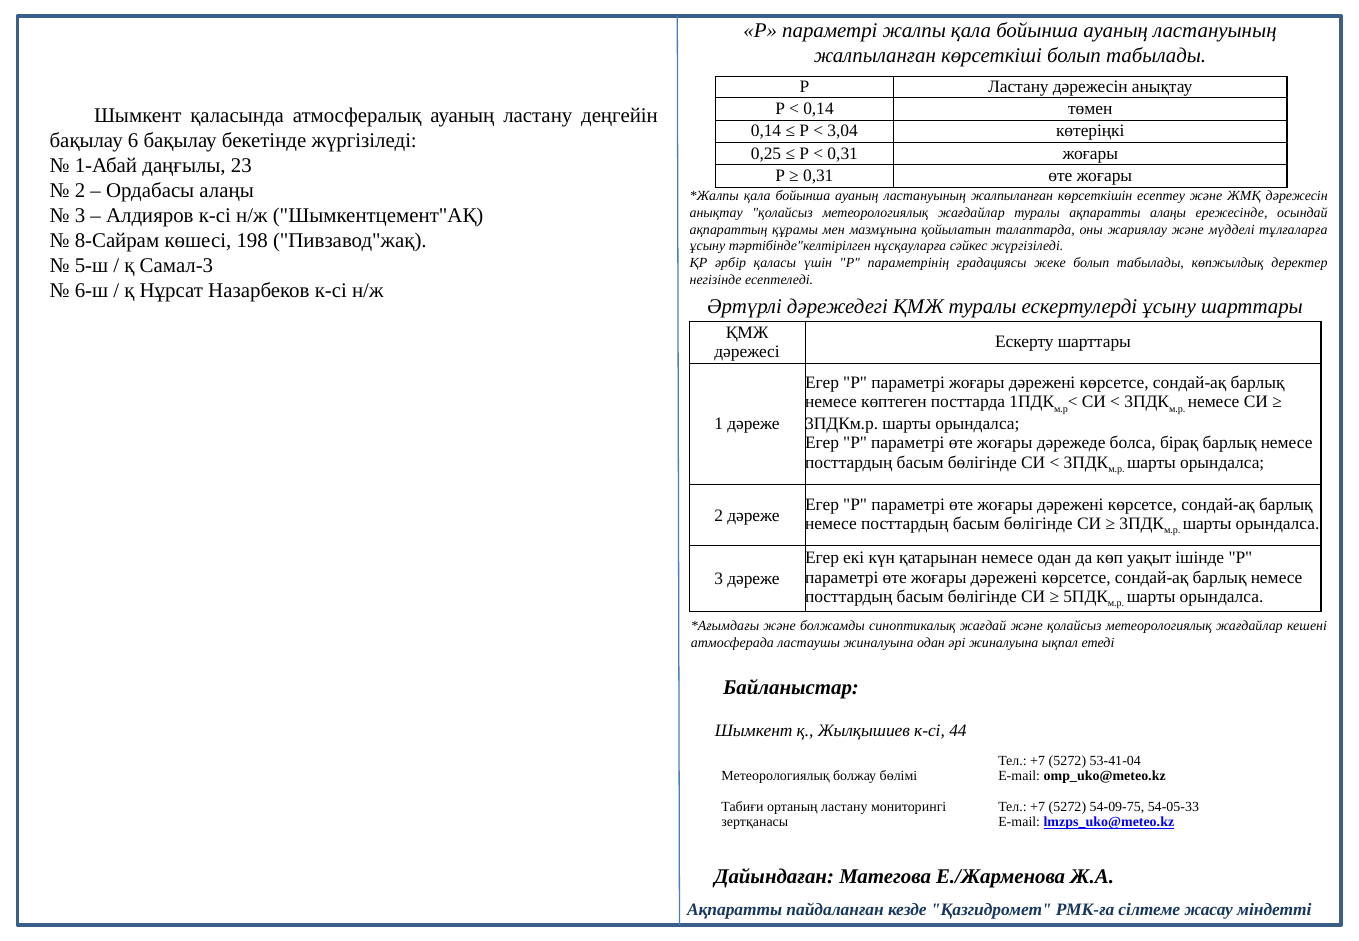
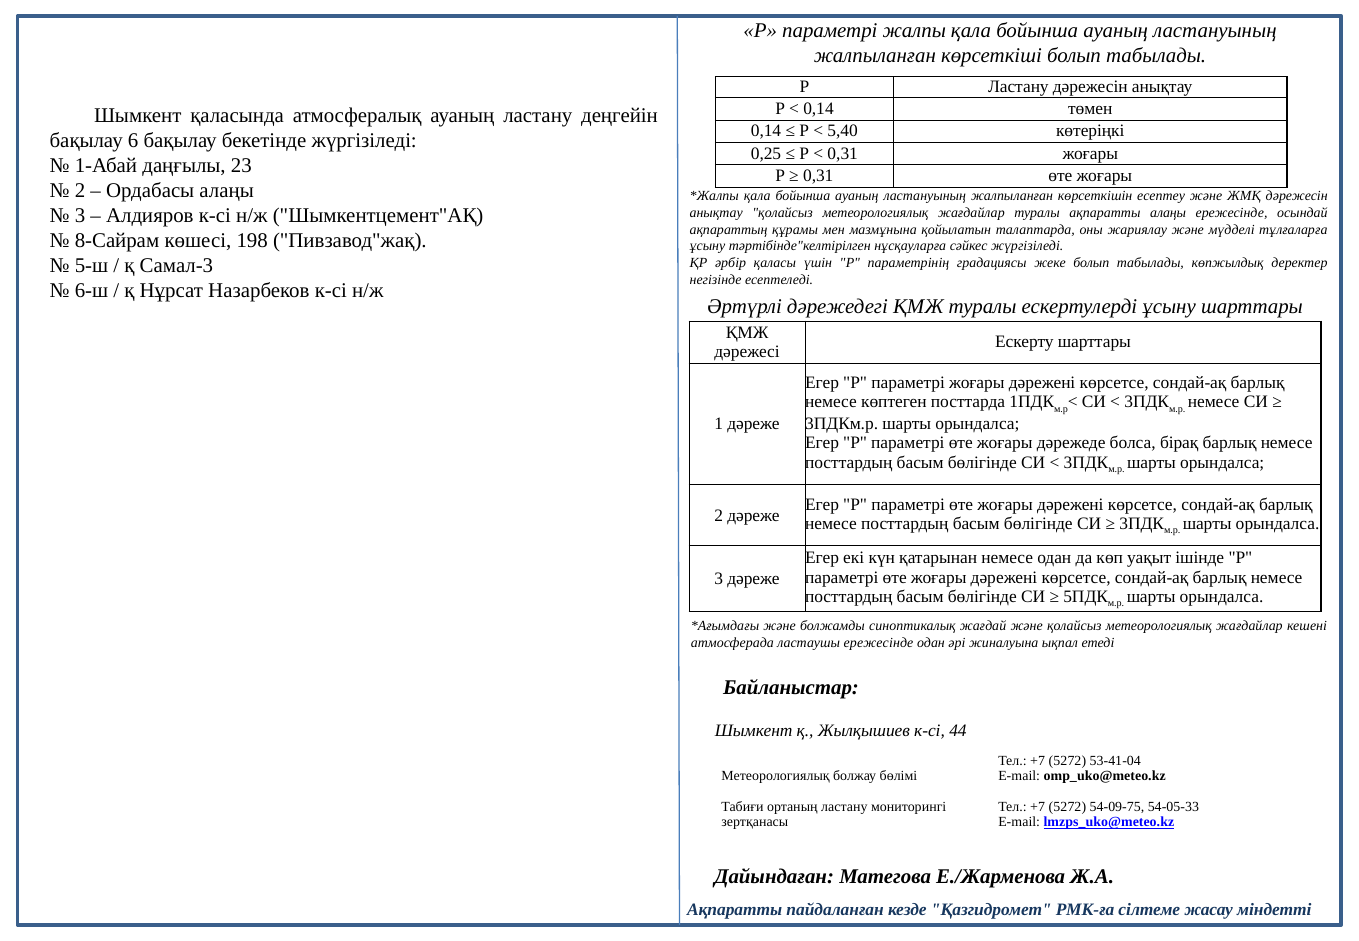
3,04: 3,04 -> 5,40 (843, 131)
ластаушы жиналуына: жиналуына -> ережесінде (879, 643)
